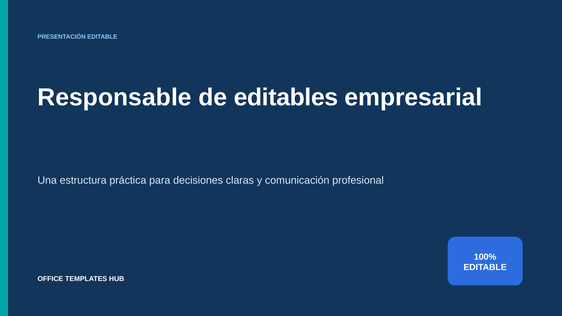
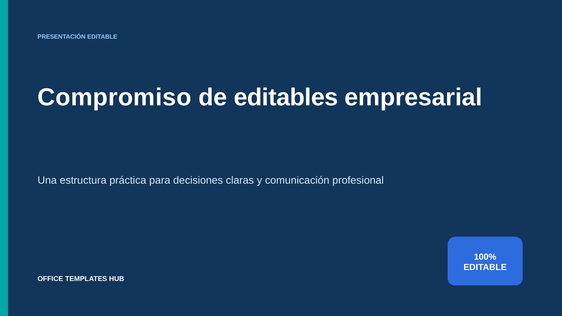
Responsable: Responsable -> Compromiso (114, 98)
